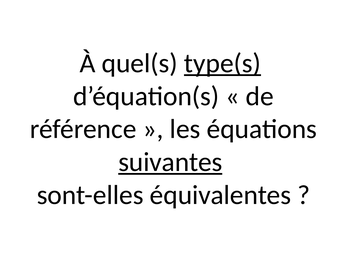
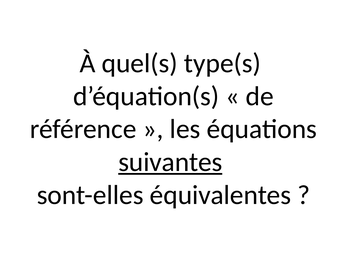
type(s underline: present -> none (223, 63)
